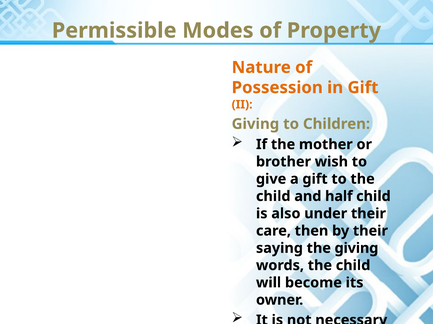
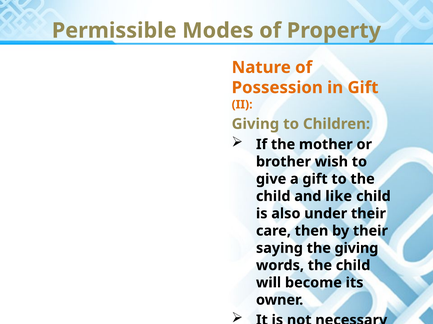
half: half -> like (339, 197)
